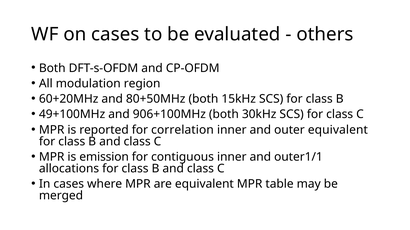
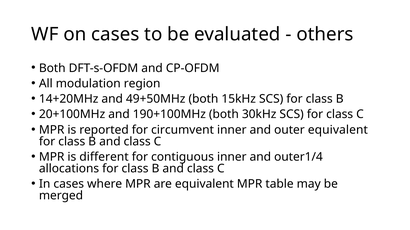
60+20MHz: 60+20MHz -> 14+20MHz (69, 99)
80+50MHz: 80+50MHz -> 49+50MHz (156, 99)
49+100MHz: 49+100MHz -> 20+100MHz (72, 115)
906+100MHz: 906+100MHz -> 190+100MHz (169, 115)
correlation: correlation -> circumvent (183, 130)
emission: emission -> different (104, 157)
outer1/1: outer1/1 -> outer1/4 (298, 157)
